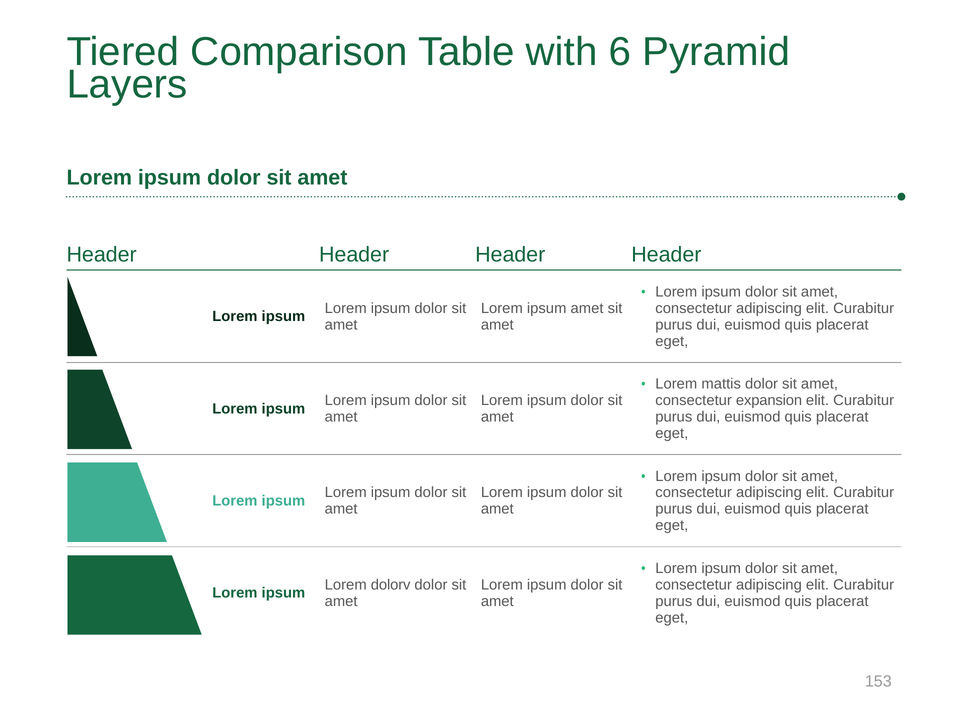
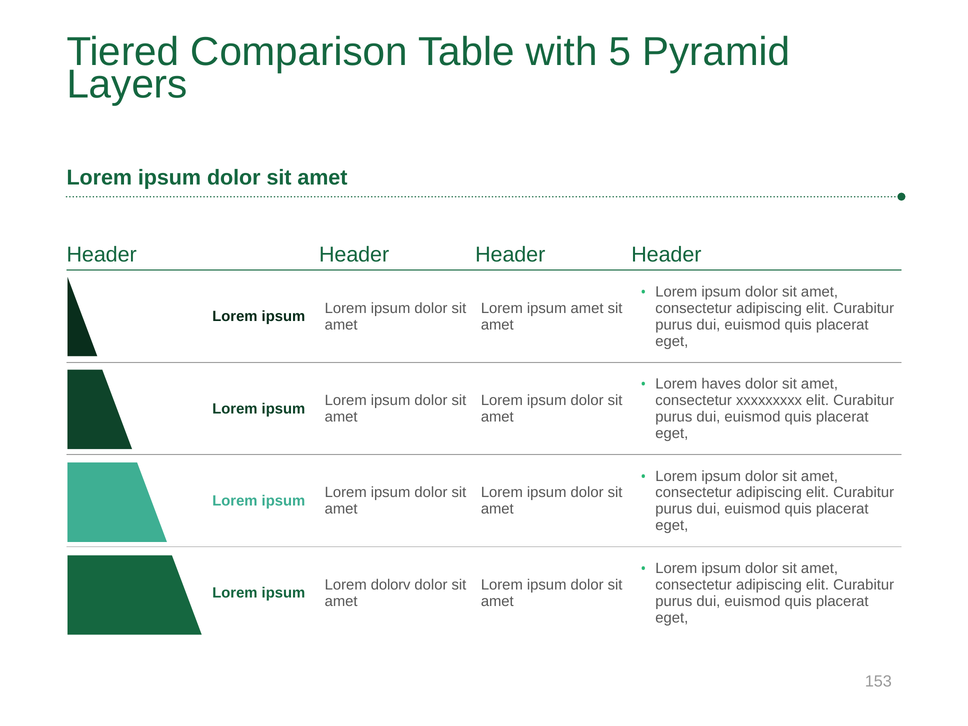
6: 6 -> 5 (620, 52)
mattis: mattis -> haves (721, 384)
expansion: expansion -> xxxxxxxxx (769, 400)
